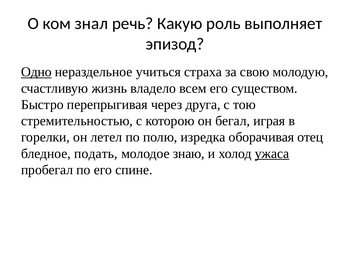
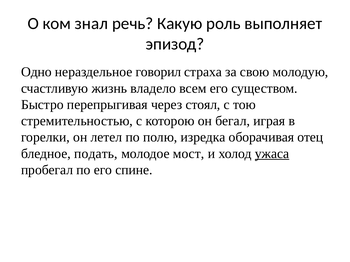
Одно underline: present -> none (36, 72)
учиться: учиться -> говорил (158, 72)
друга: друга -> стоял (203, 105)
знаю: знаю -> мост (189, 154)
